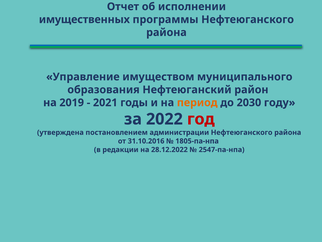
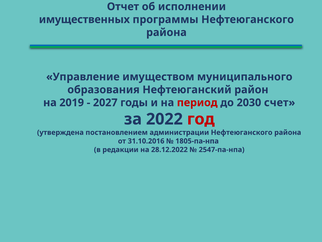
2021: 2021 -> 2027 (105, 102)
период colour: orange -> red (197, 102)
году: году -> счет (280, 102)
